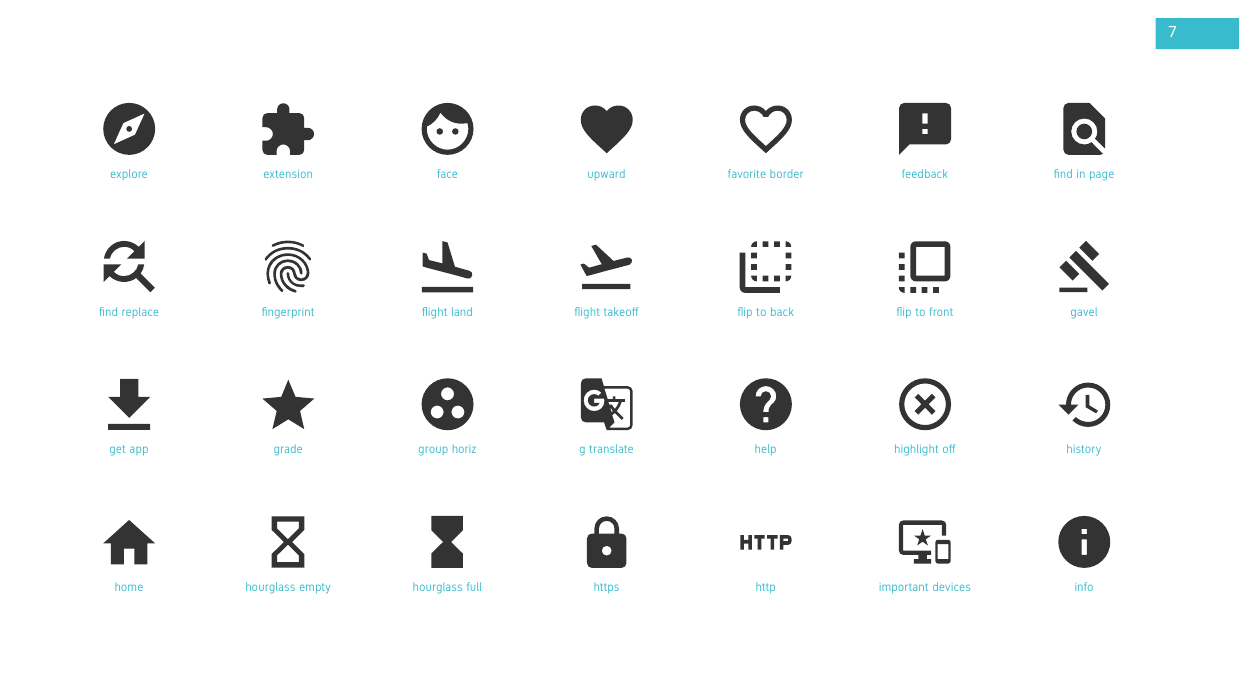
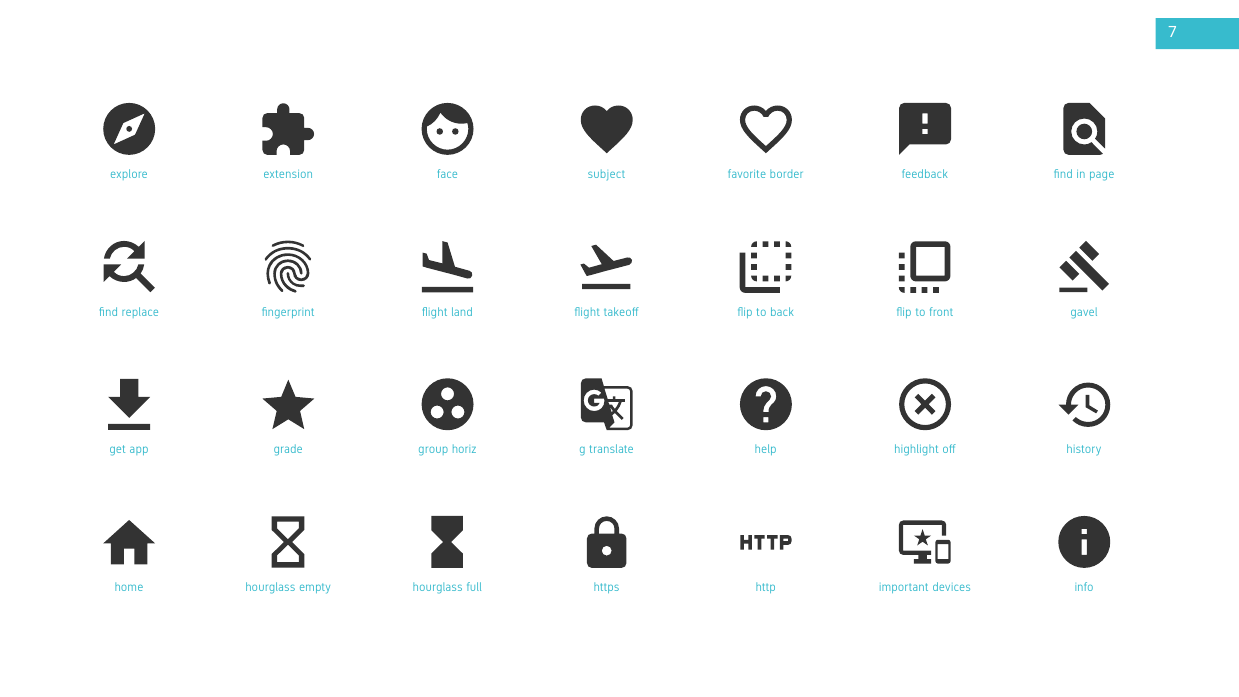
upward: upward -> subject (606, 175)
